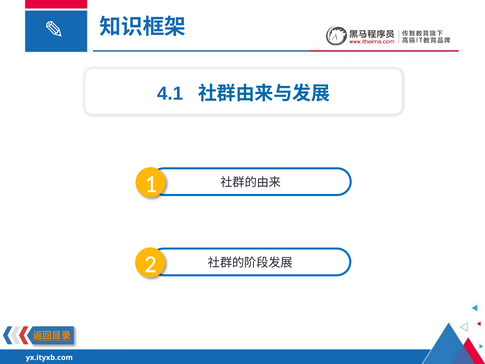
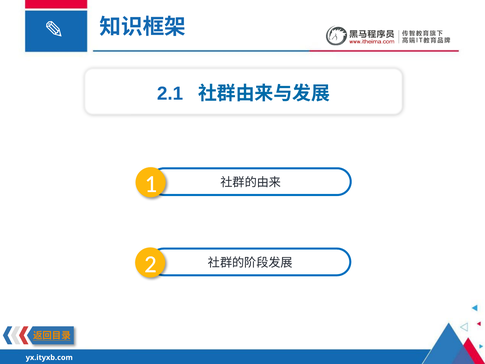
4.1: 4.1 -> 2.1 (170, 93)
